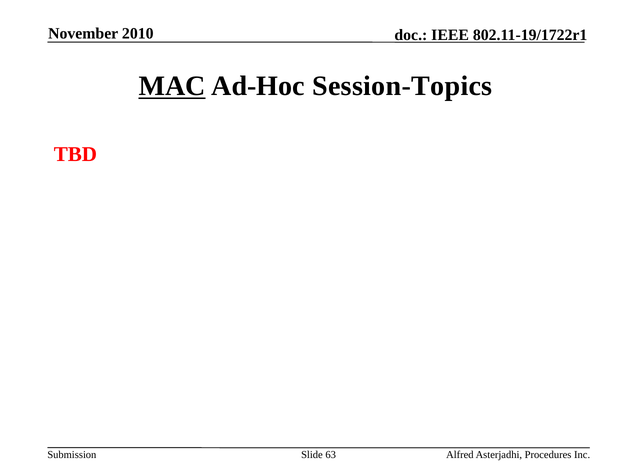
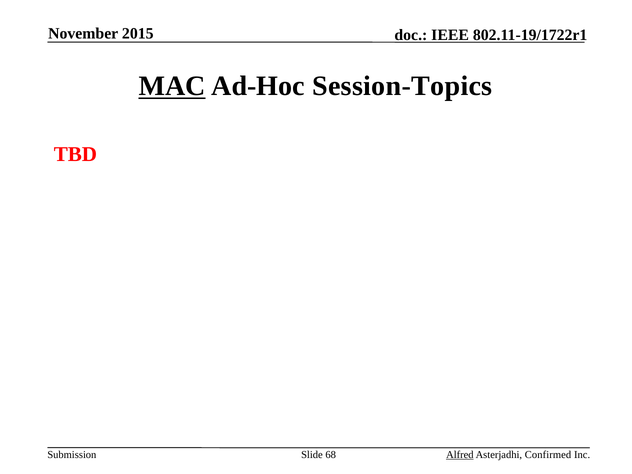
2010: 2010 -> 2015 (138, 34)
63: 63 -> 68 (331, 455)
Alfred underline: none -> present (460, 455)
Procedures: Procedures -> Confirmed (548, 455)
